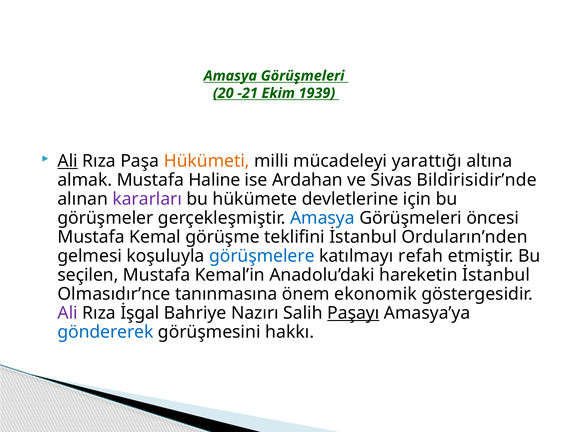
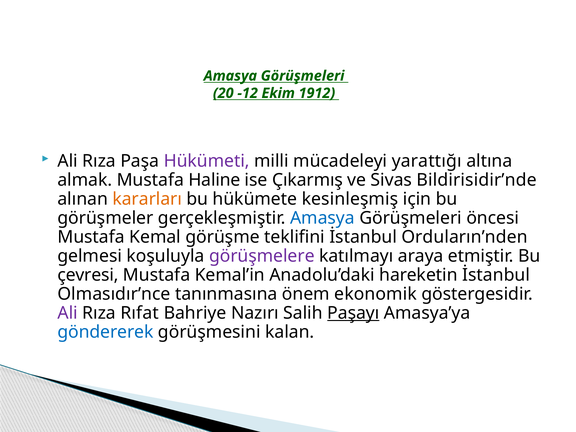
-21: -21 -> -12 (248, 93)
1939: 1939 -> 1912 (317, 93)
Ali underline: present -> none (68, 161)
Hükümeti colour: orange -> purple (207, 161)
Ardahan: Ardahan -> Çıkarmış (307, 180)
kararları colour: purple -> orange (147, 199)
devletlerine: devletlerine -> kesinleşmiş (350, 199)
görüşmelere colour: blue -> purple (262, 256)
refah: refah -> araya (421, 256)
seçilen: seçilen -> çevresi (88, 275)
İşgal: İşgal -> Rıfat (140, 313)
hakkı: hakkı -> kalan (290, 332)
